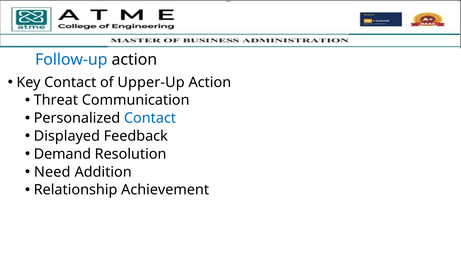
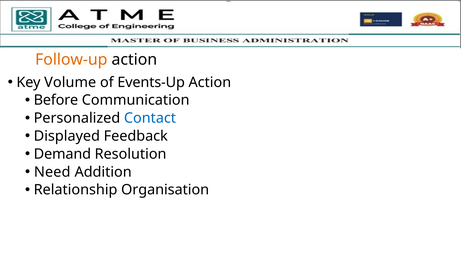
Follow-up colour: blue -> orange (71, 60)
Key Contact: Contact -> Volume (70, 82)
Upper-Up: Upper-Up -> Events-Up (151, 82)
Threat: Threat -> Before (56, 100)
Achievement: Achievement -> Organisation (165, 190)
